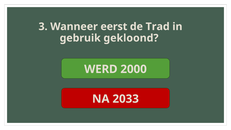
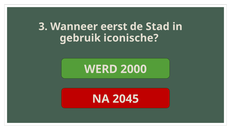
Trad: Trad -> Stad (158, 27)
gekloond: gekloond -> iconische (131, 38)
2033: 2033 -> 2045 (126, 99)
